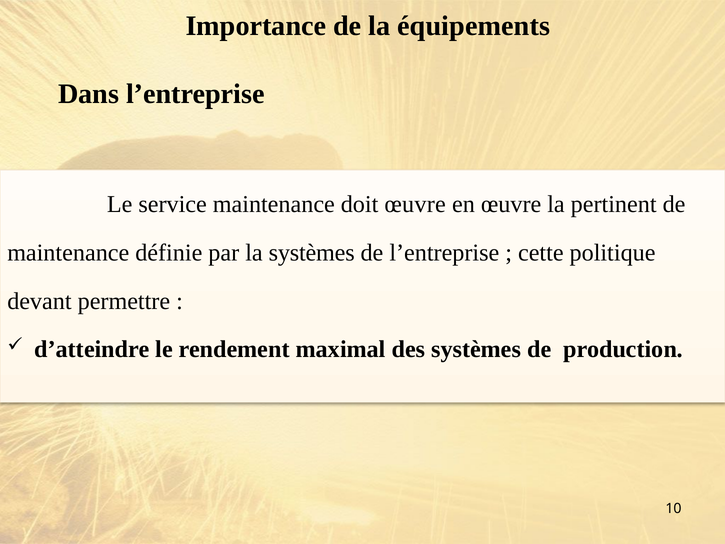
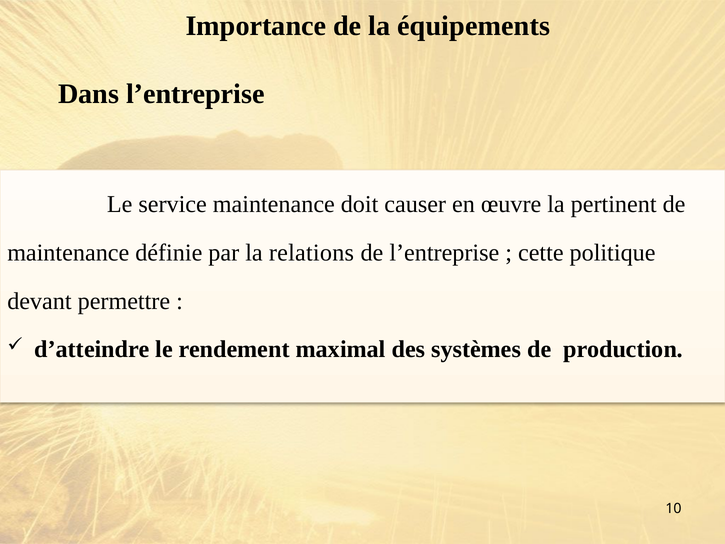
doit œuvre: œuvre -> causer (415, 204)
la systèmes: systèmes -> relations (311, 253)
